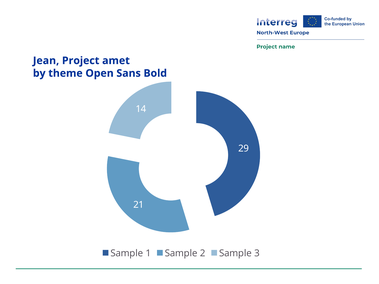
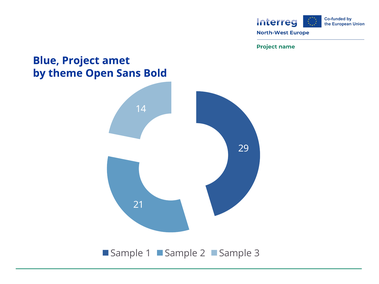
Jean: Jean -> Blue (46, 61)
